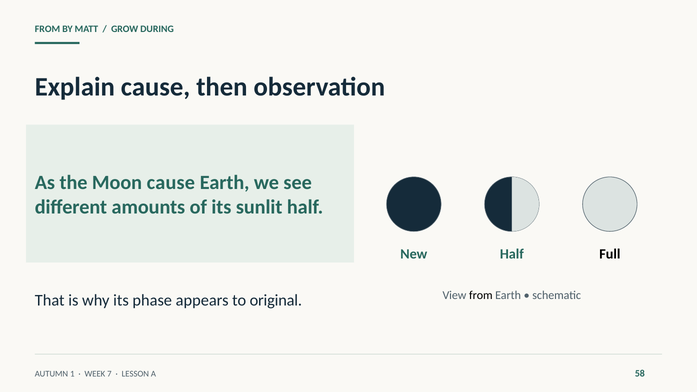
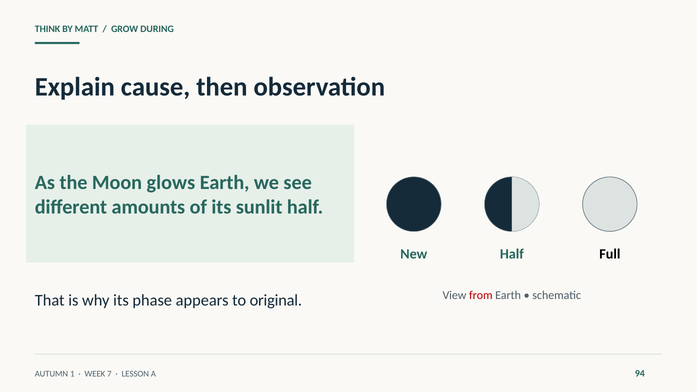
FROM: FROM -> THINK (48, 29)
Moon cause: cause -> glows (171, 183)
from colour: black -> red (481, 295)
58: 58 -> 94 (640, 374)
